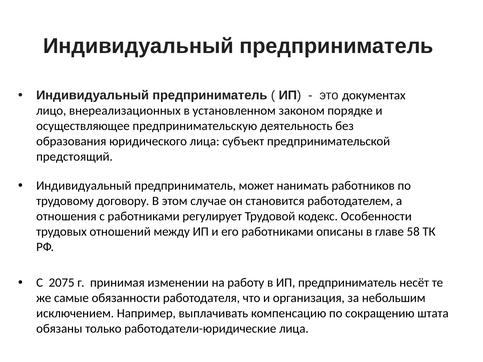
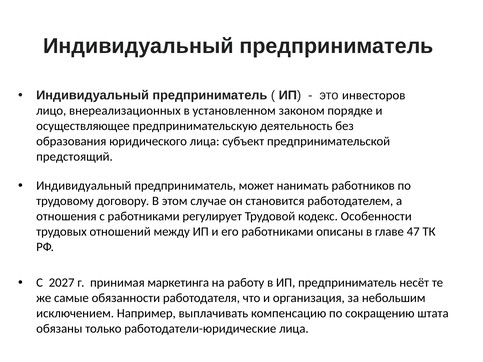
документах: документах -> инвесторов (374, 95)
58: 58 -> 47 (413, 232)
2075: 2075 -> 2027 (62, 283)
изменении: изменении -> маркетинга (178, 283)
